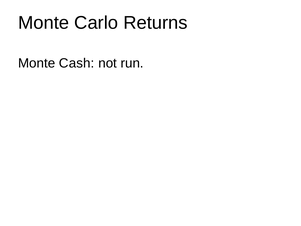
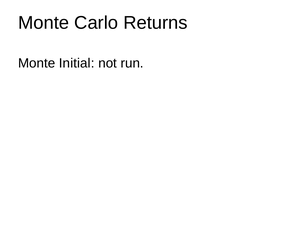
Cash: Cash -> Initial (77, 63)
